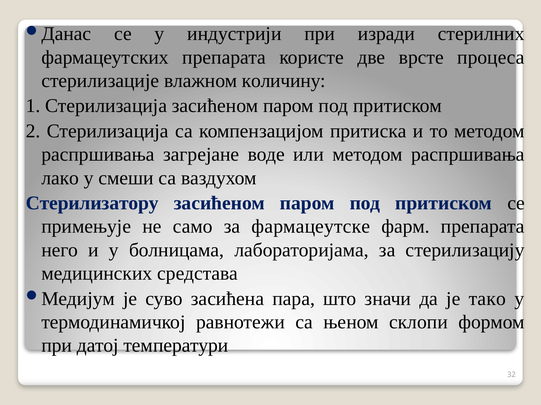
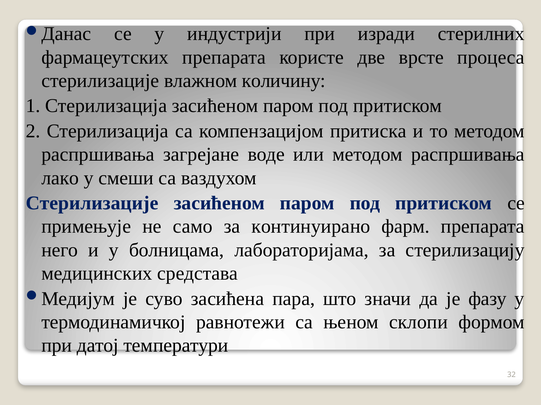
Стерилизатору: Стерилизатору -> Стерилизације (92, 204)
фармацеутске: фармацеутске -> континуирано (311, 227)
тако: тако -> фазу (488, 299)
